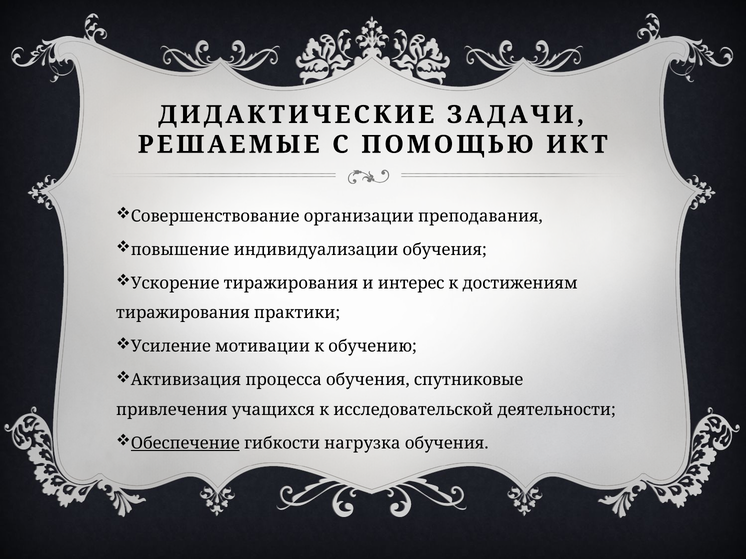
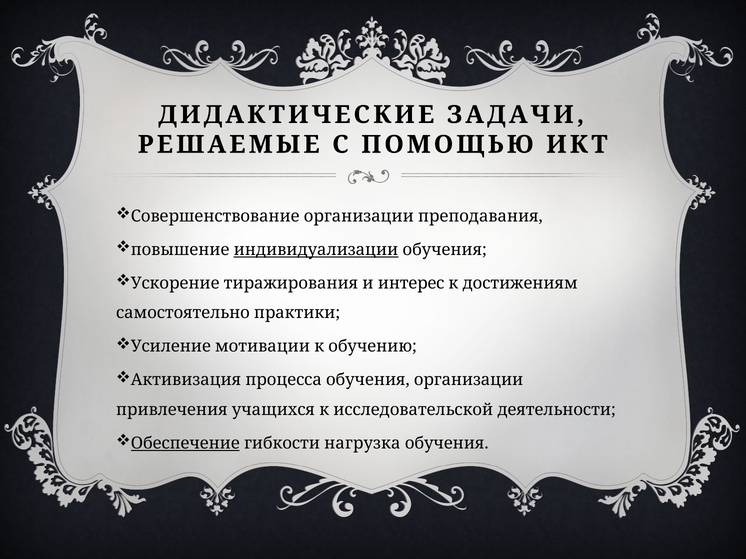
индивидуализации underline: none -> present (316, 250)
тиражирования: тиражирования -> самостоятельно (183, 313)
обучения спутниковые: спутниковые -> организации (469, 380)
